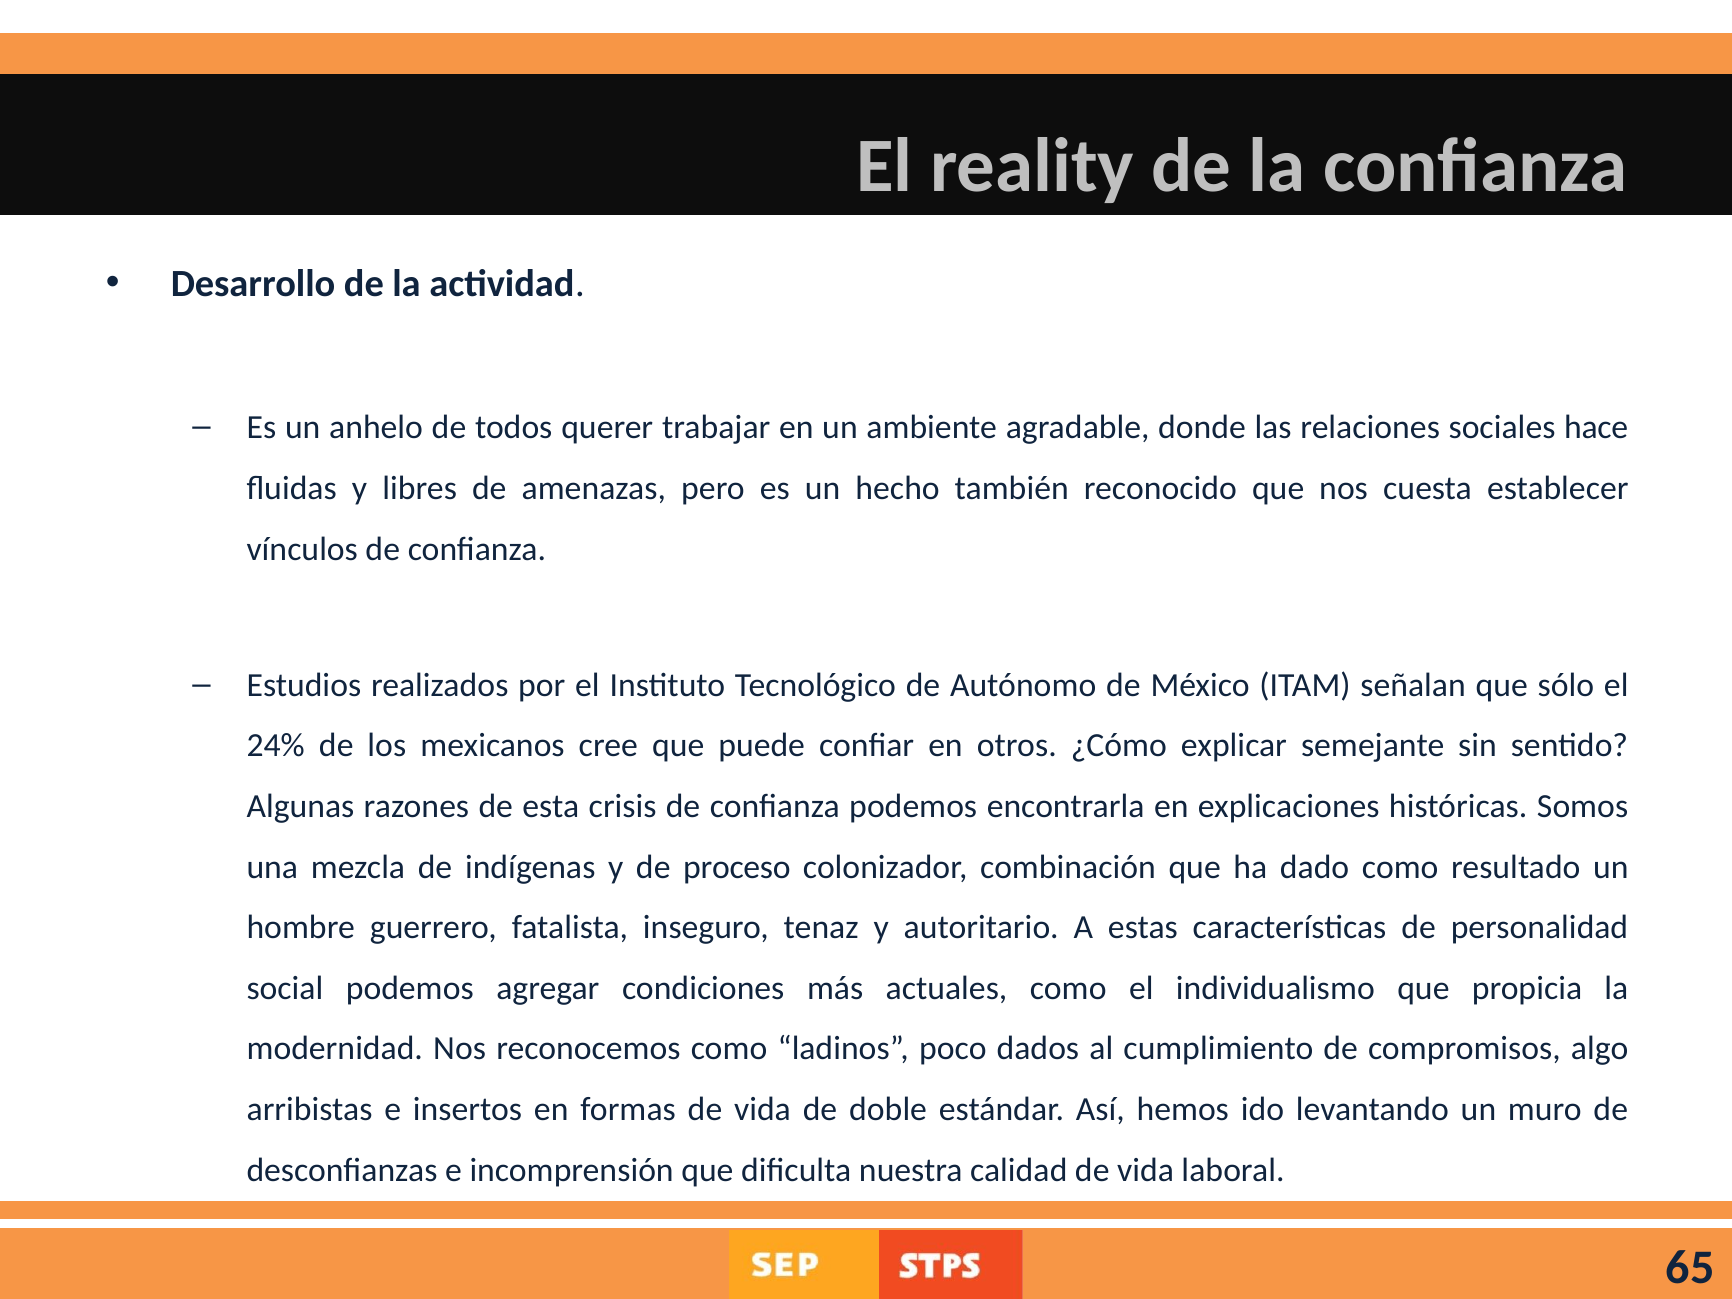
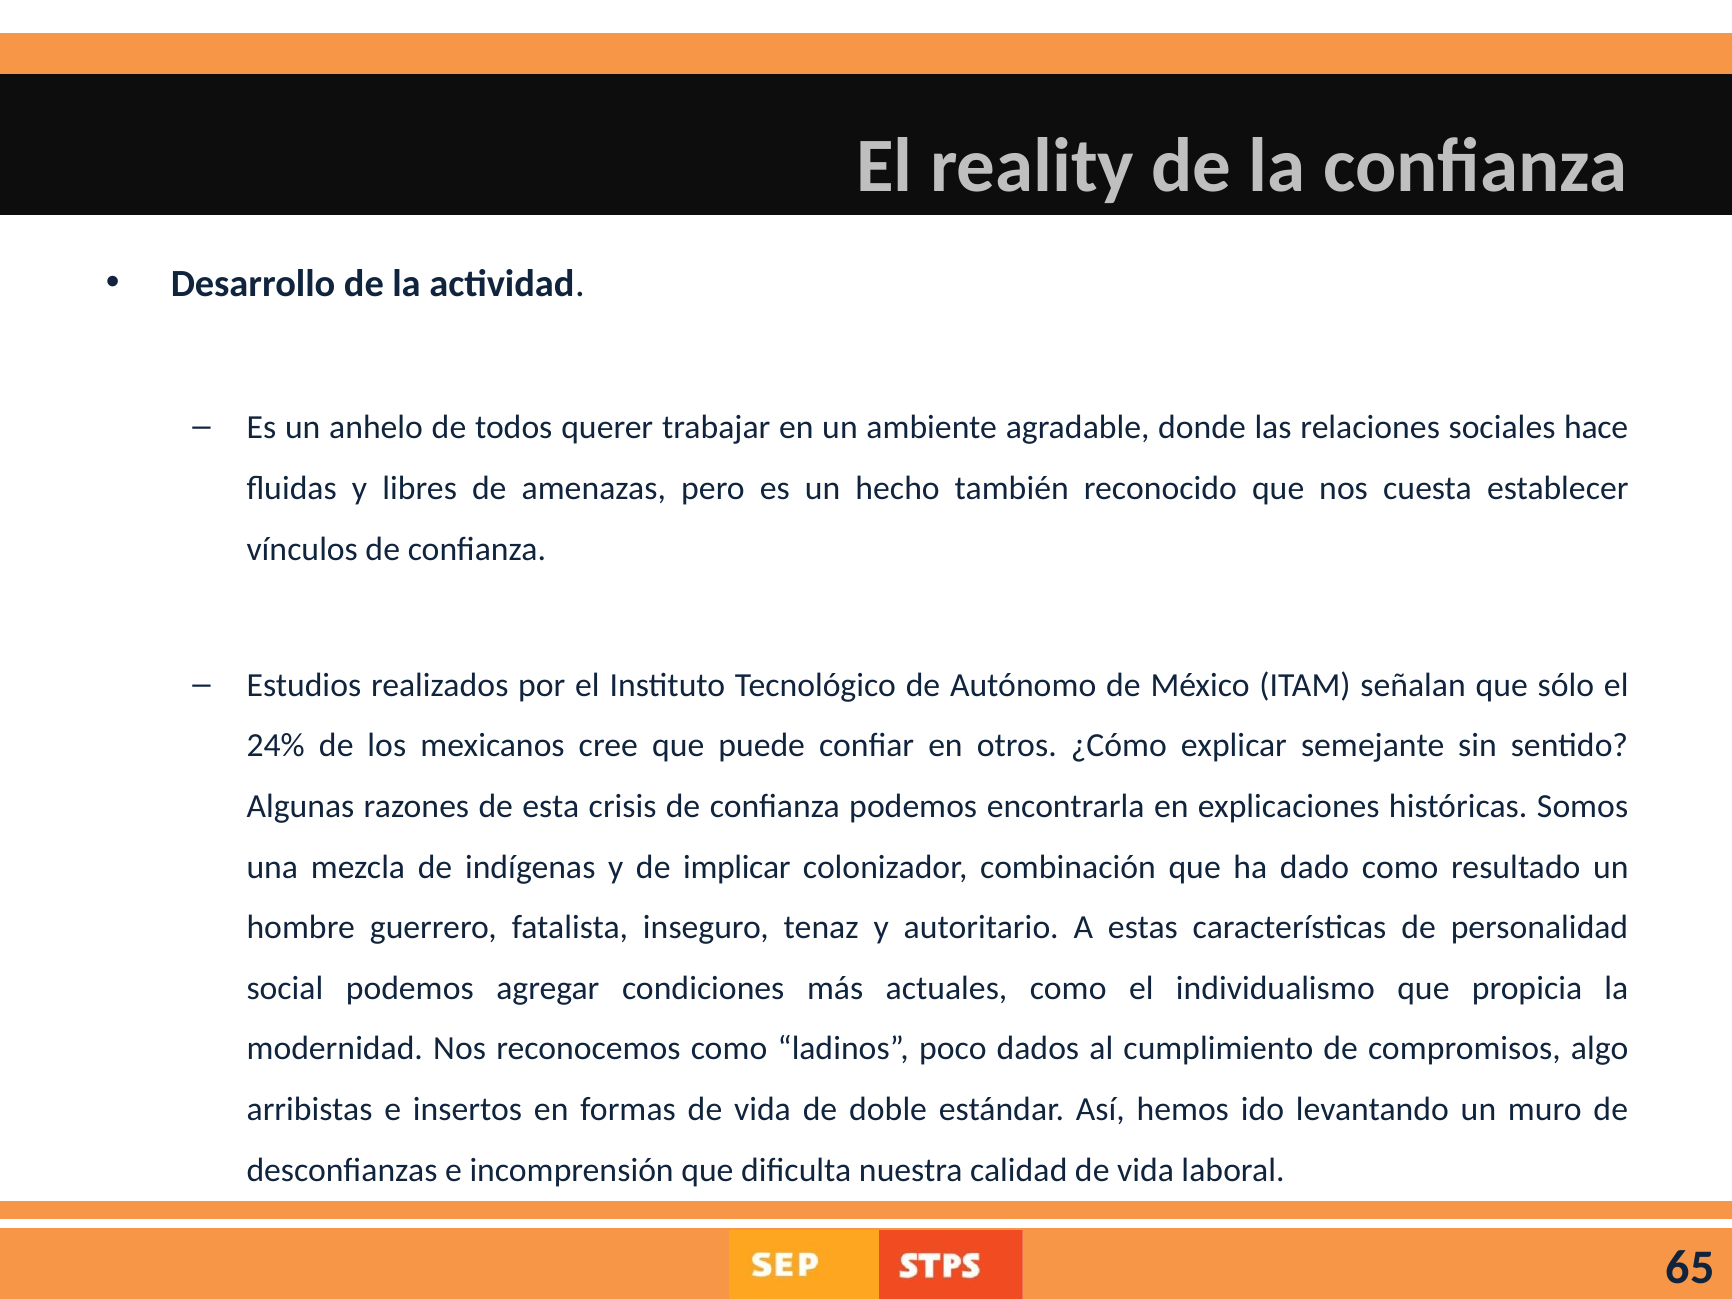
proceso: proceso -> implicar (737, 867)
